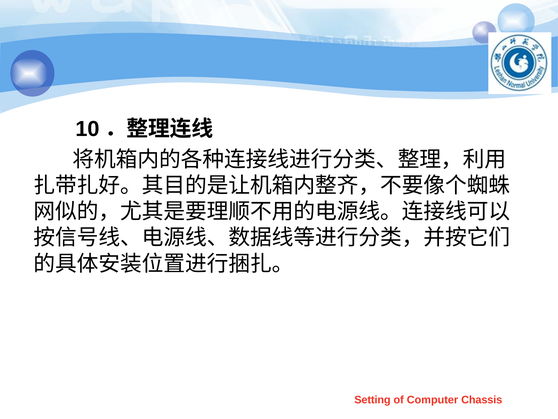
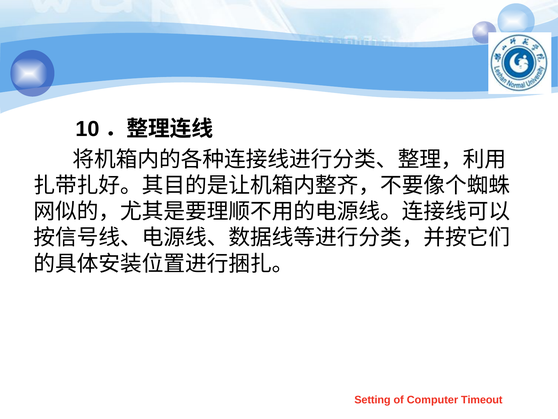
Chassis: Chassis -> Timeout (482, 399)
